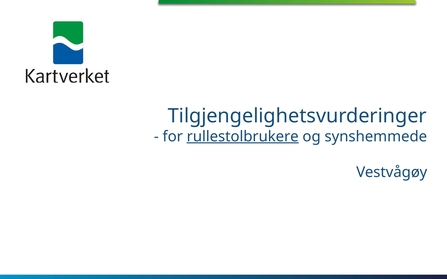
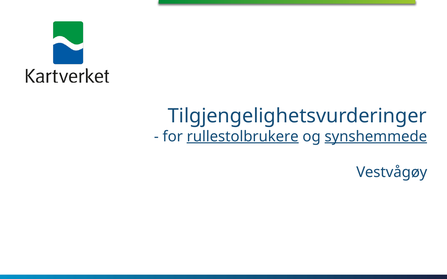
synshemmede underline: none -> present (376, 137)
